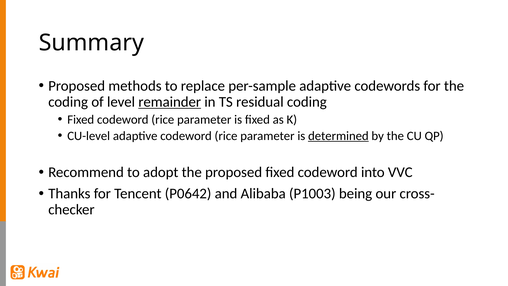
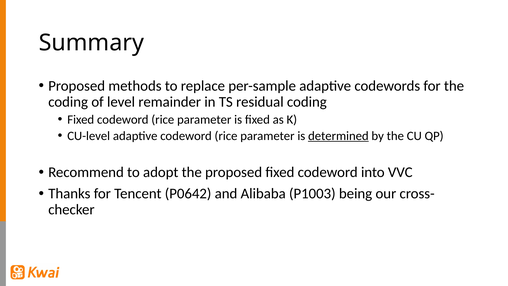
remainder underline: present -> none (170, 102)
